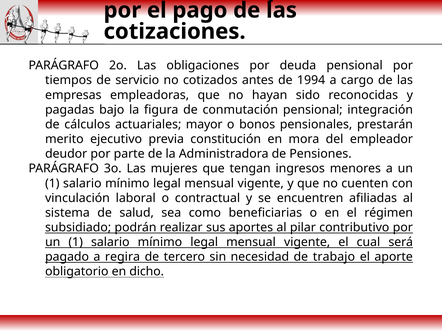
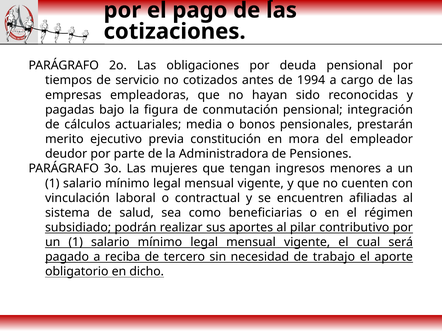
mayor: mayor -> media (204, 125)
regira: regira -> reciba (123, 257)
